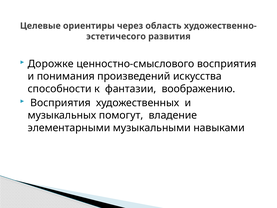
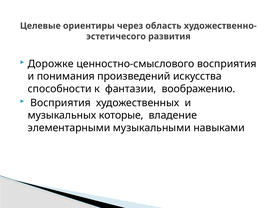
помогут: помогут -> которые (121, 115)
